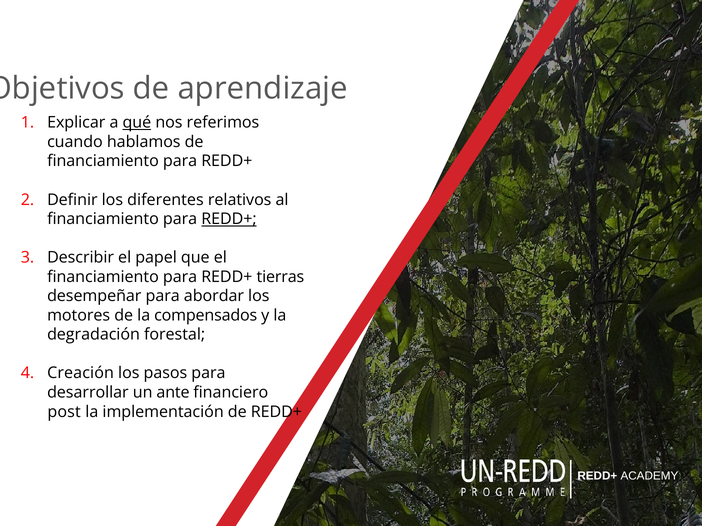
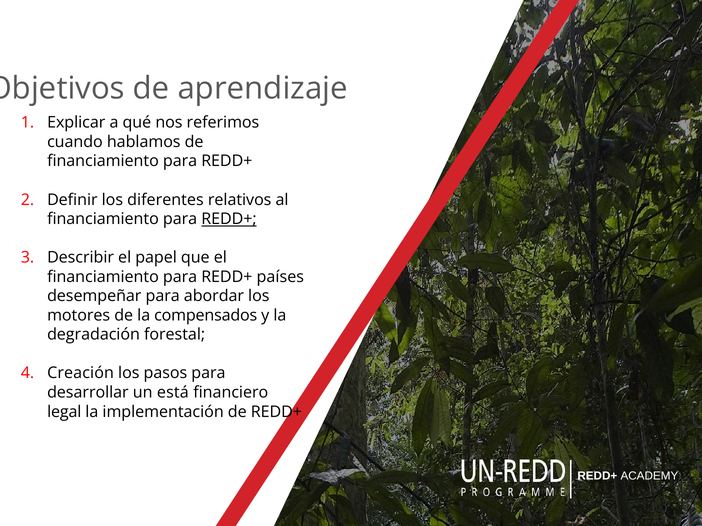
qué underline: present -> none (137, 123)
tierras: tierras -> países (280, 277)
ante: ante -> está (173, 393)
post: post -> legal (64, 412)
